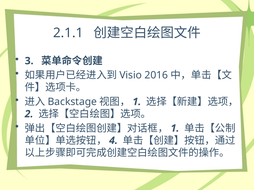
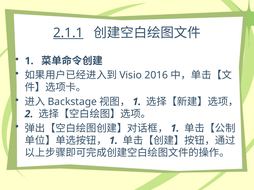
2.1.1 underline: none -> present (68, 33)
3: 3 -> 1 (29, 61)
4: 4 -> 1 (113, 141)
